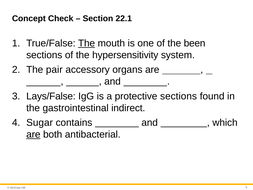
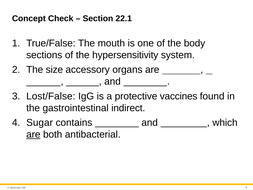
The underline: present -> none (87, 43)
been: been -> body (195, 43)
pair: pair -> size (54, 70)
Lays/False: Lays/False -> Lost/False (51, 96)
protective sections: sections -> vaccines (179, 96)
